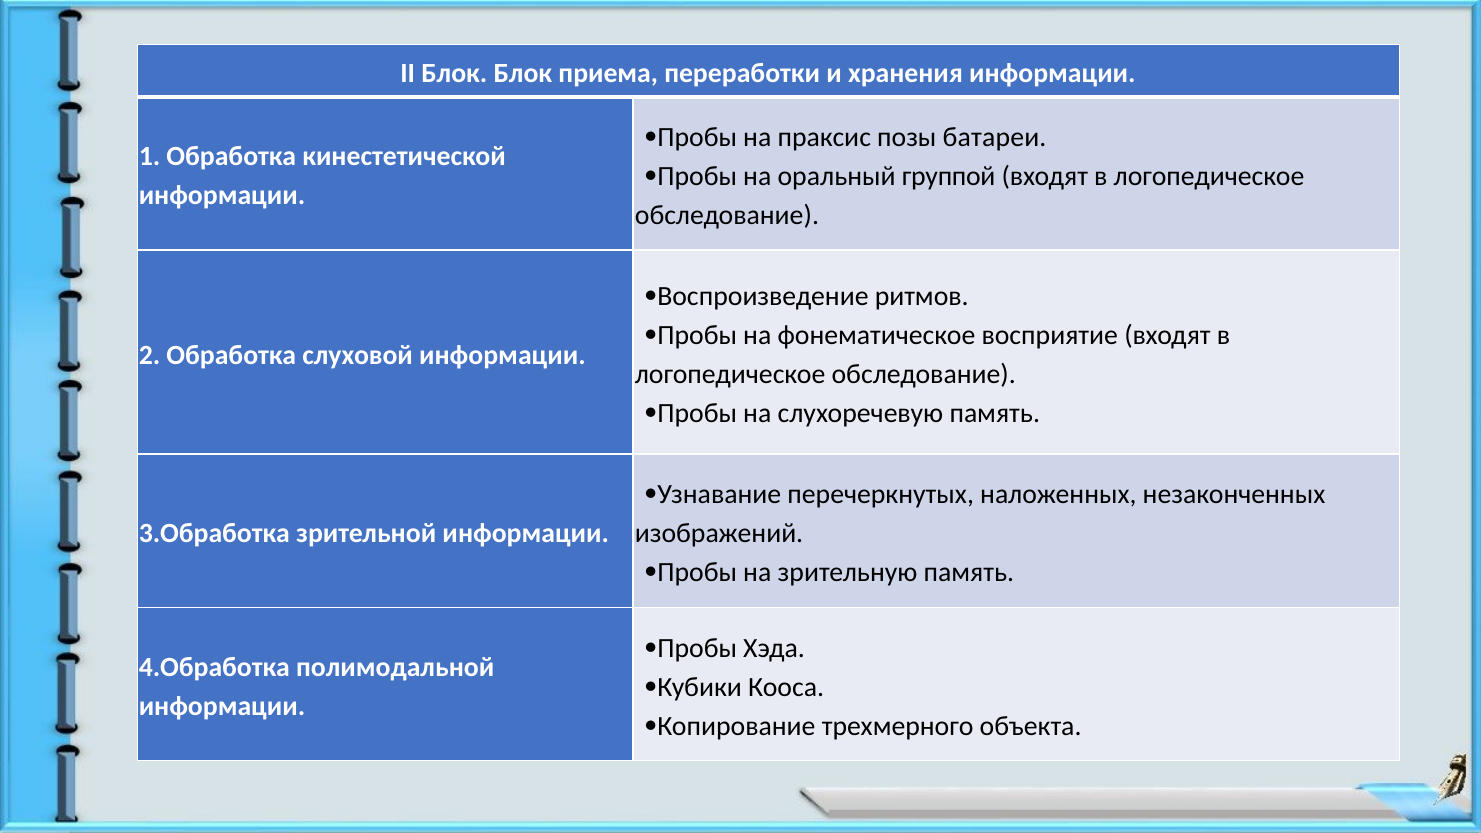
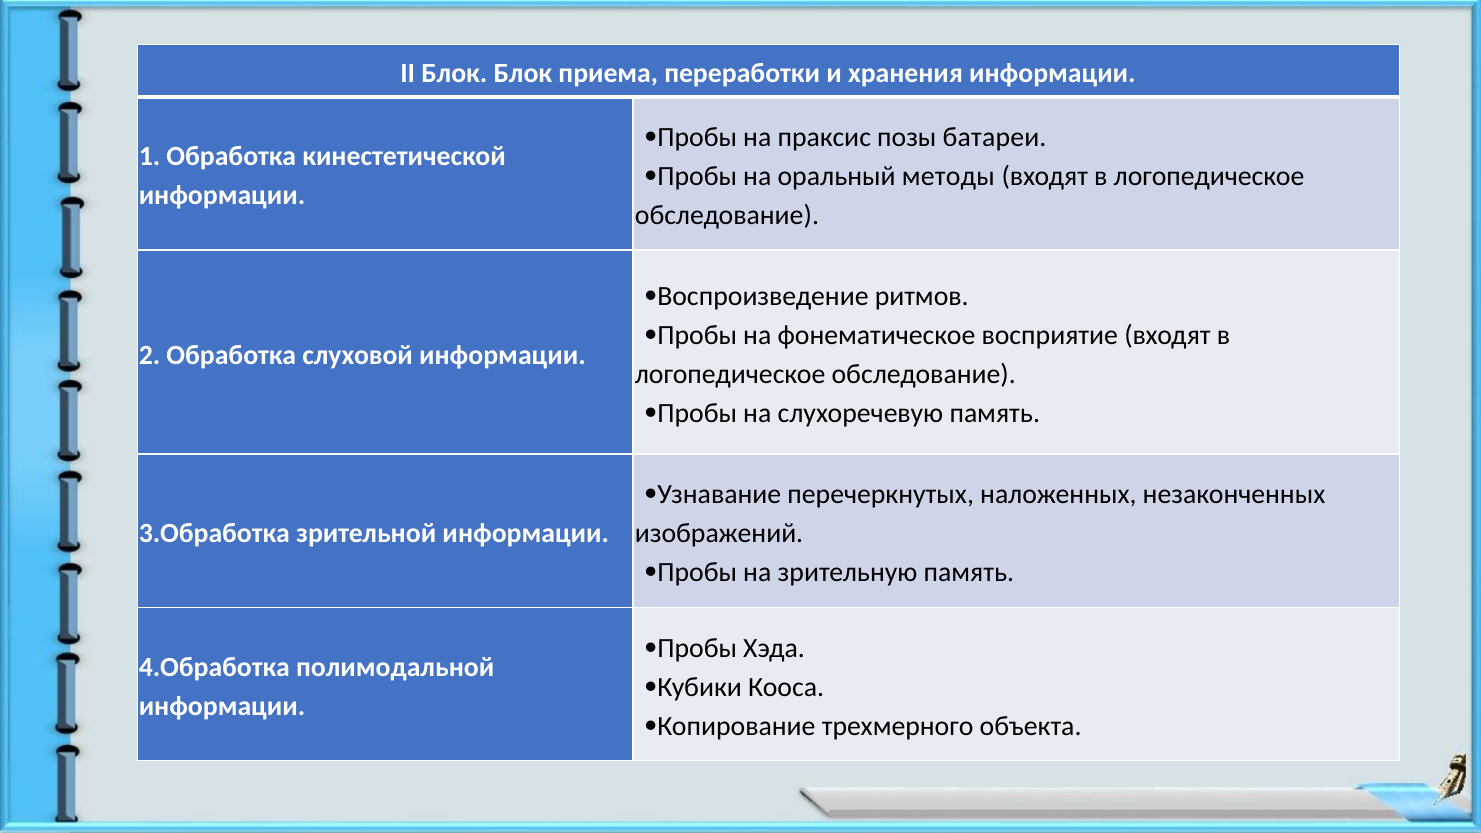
группой: группой -> методы (948, 176)
